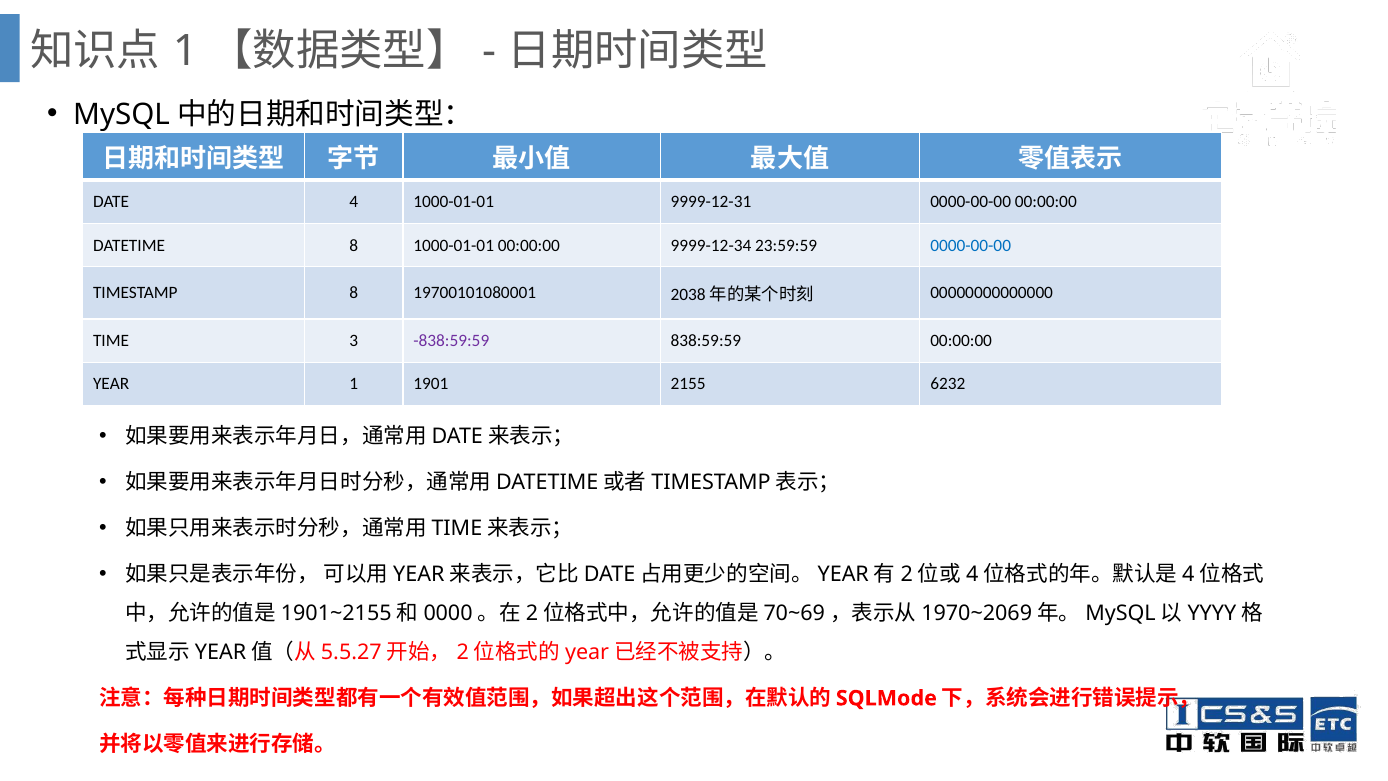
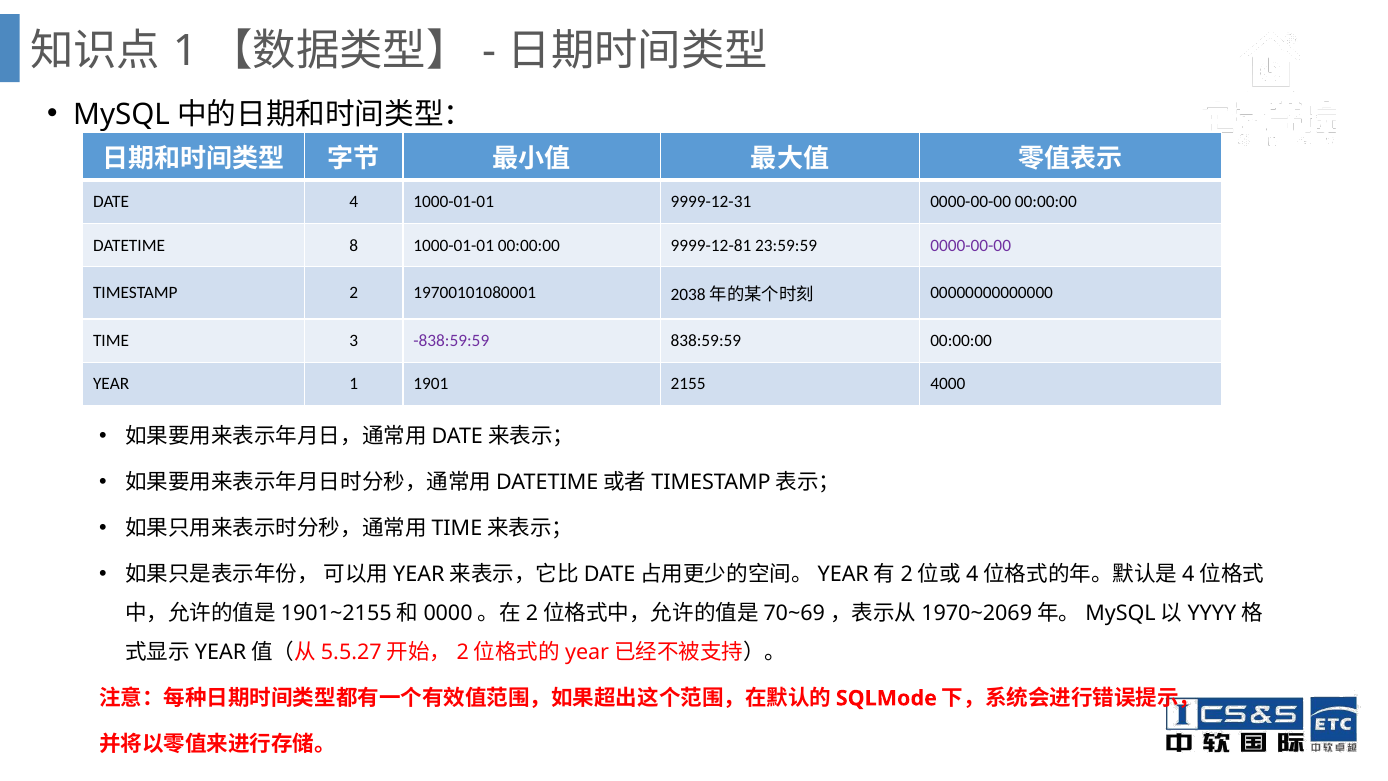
9999-12-34: 9999-12-34 -> 9999-12-81 (711, 245)
0000-00-00 colour: blue -> purple (971, 245)
TIMESTAMP 8: 8 -> 2 (354, 293)
6232: 6232 -> 4000 (948, 384)
